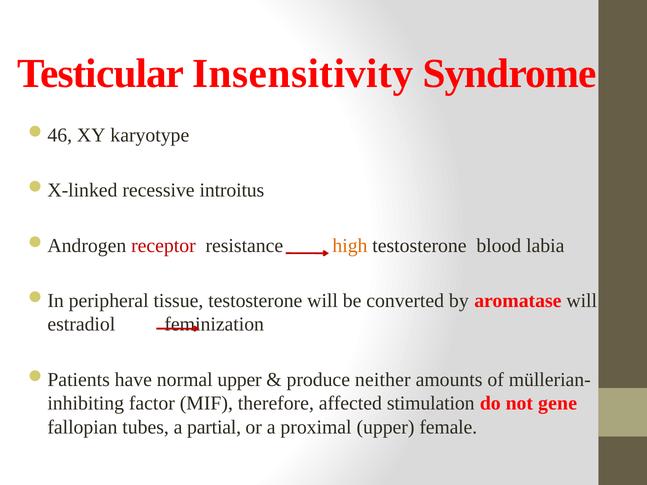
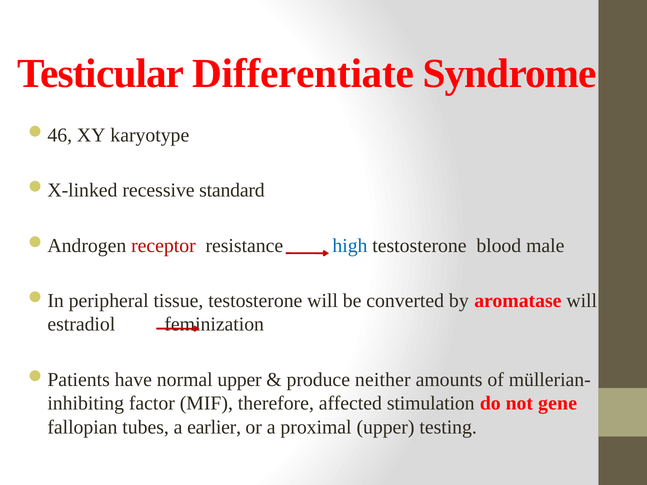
Insensitivity: Insensitivity -> Differentiate (303, 74)
introitus: introitus -> standard (232, 190)
high colour: orange -> blue (350, 246)
labia: labia -> male (545, 246)
partial: partial -> earlier (214, 427)
female: female -> testing (448, 427)
